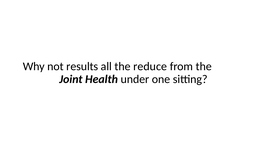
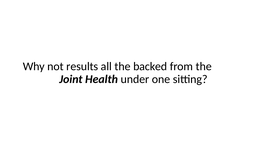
reduce: reduce -> backed (150, 66)
